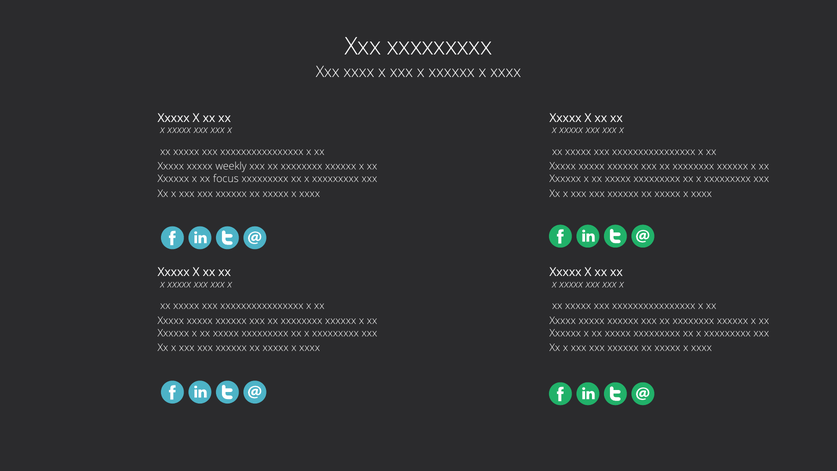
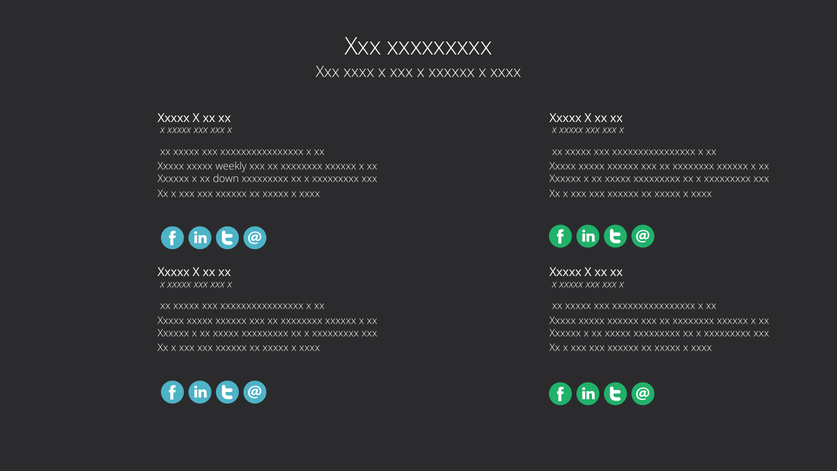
focus: focus -> down (226, 179)
